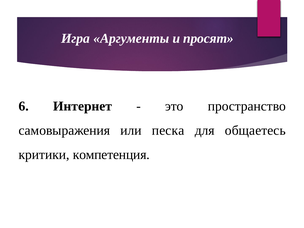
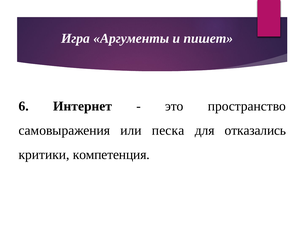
просят: просят -> пишет (208, 38)
общаетесь: общаетесь -> отказались (255, 130)
